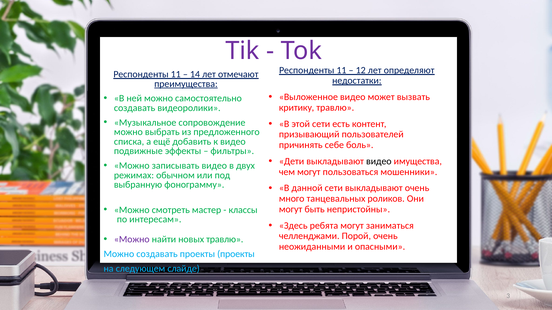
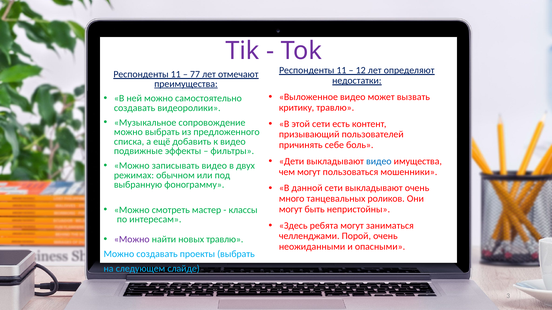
14: 14 -> 77 (195, 74)
видео colour: black -> blue (379, 162)
проекты проекты: проекты -> выбрать (236, 254)
